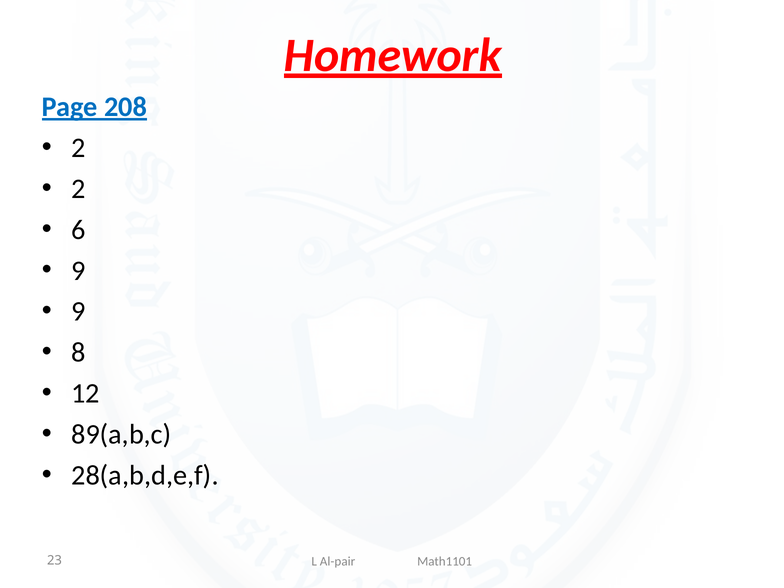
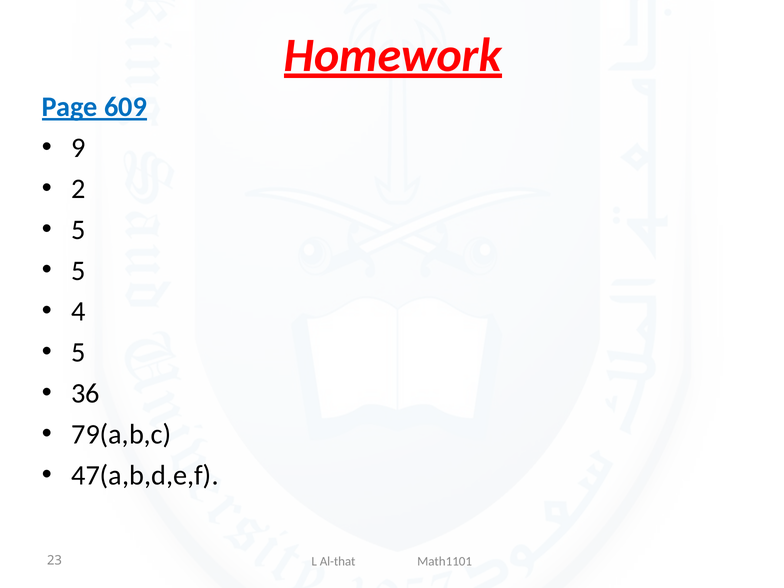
208: 208 -> 609 (126, 107)
2: 2 -> 9 (78, 148)
6: 6 -> 5 (78, 230)
9: 9 -> 5 (78, 271)
9: 9 -> 4 (78, 312)
8: 8 -> 5 (78, 353)
12: 12 -> 36 (85, 393)
89(a,b,c: 89(a,b,c -> 79(a,b,c (121, 434)
28(a,b,d,e,f: 28(a,b,d,e,f -> 47(a,b,d,e,f (145, 475)
Al-pair: Al-pair -> Al-that (338, 562)
